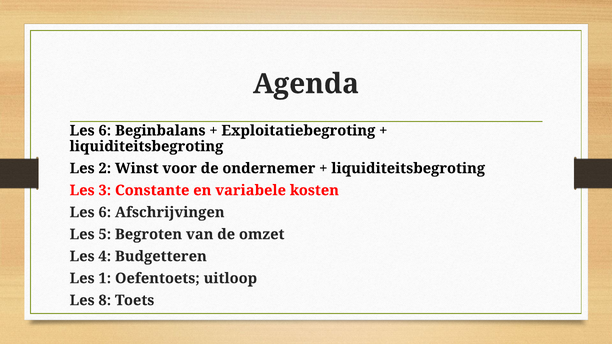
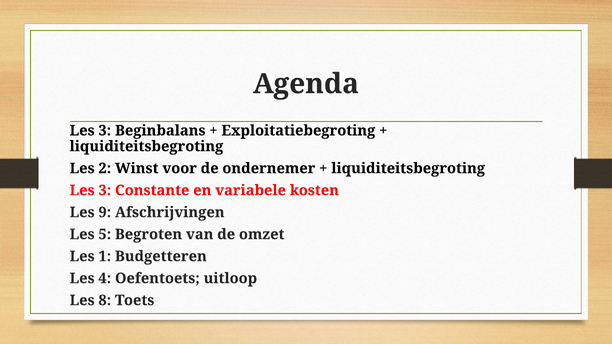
6: 6 -> 3 (105, 131)
6: 6 -> 9 (105, 213)
4: 4 -> 1 (105, 257)
1: 1 -> 4 (105, 279)
